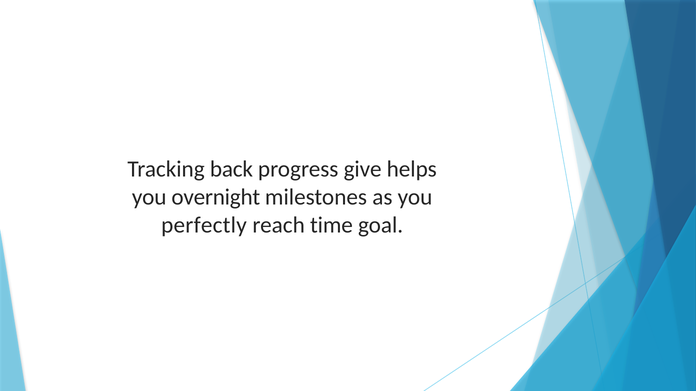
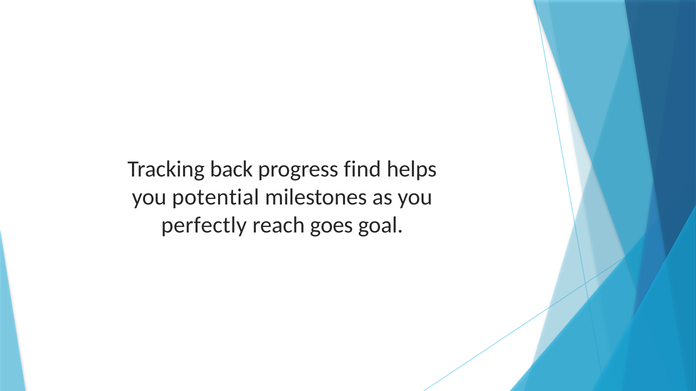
give: give -> find (362, 170)
overnight: overnight -> potential (216, 197)
time: time -> goes (332, 225)
